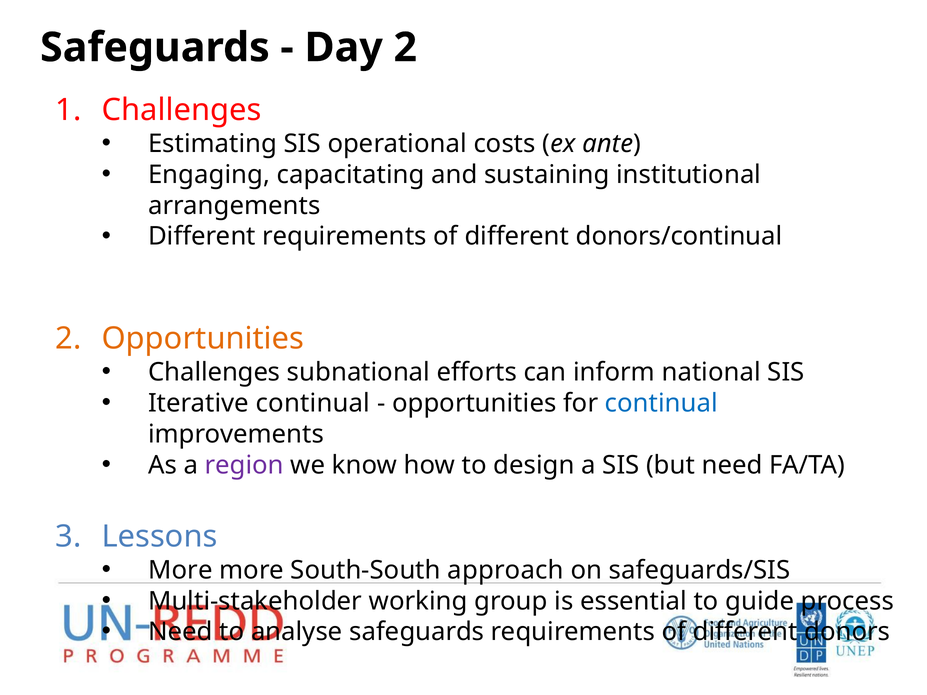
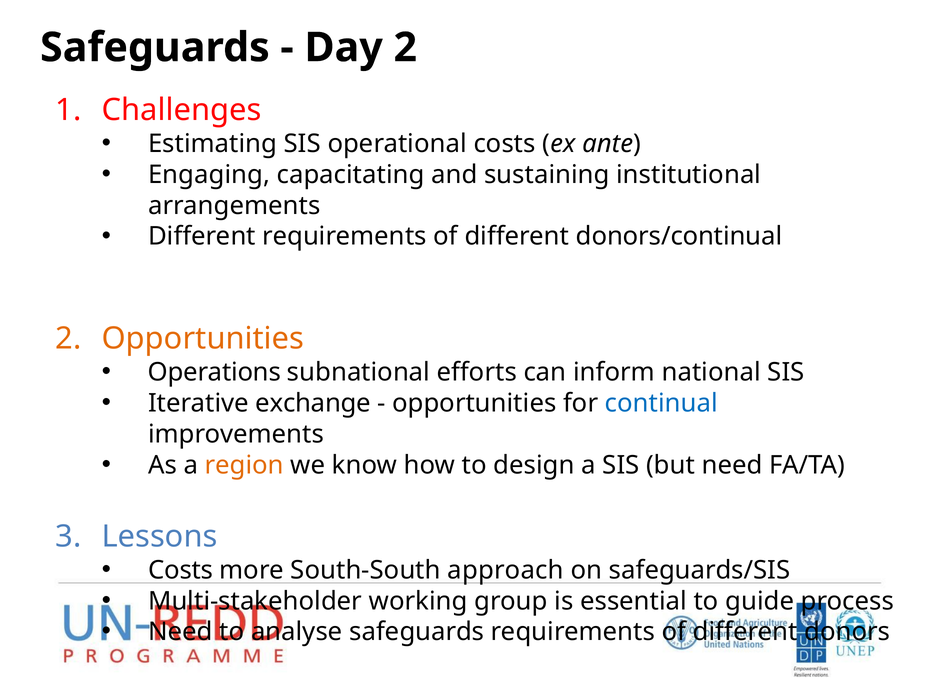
Challenges: Challenges -> Operations (214, 373)
Iterative continual: continual -> exchange (313, 403)
region colour: purple -> orange (244, 465)
More: More -> Costs (181, 570)
